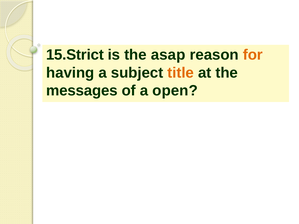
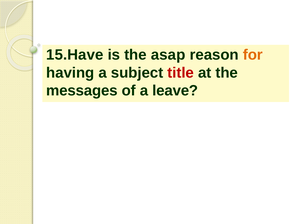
15.Strict: 15.Strict -> 15.Have (75, 55)
title colour: orange -> red (181, 73)
open: open -> leave (175, 91)
